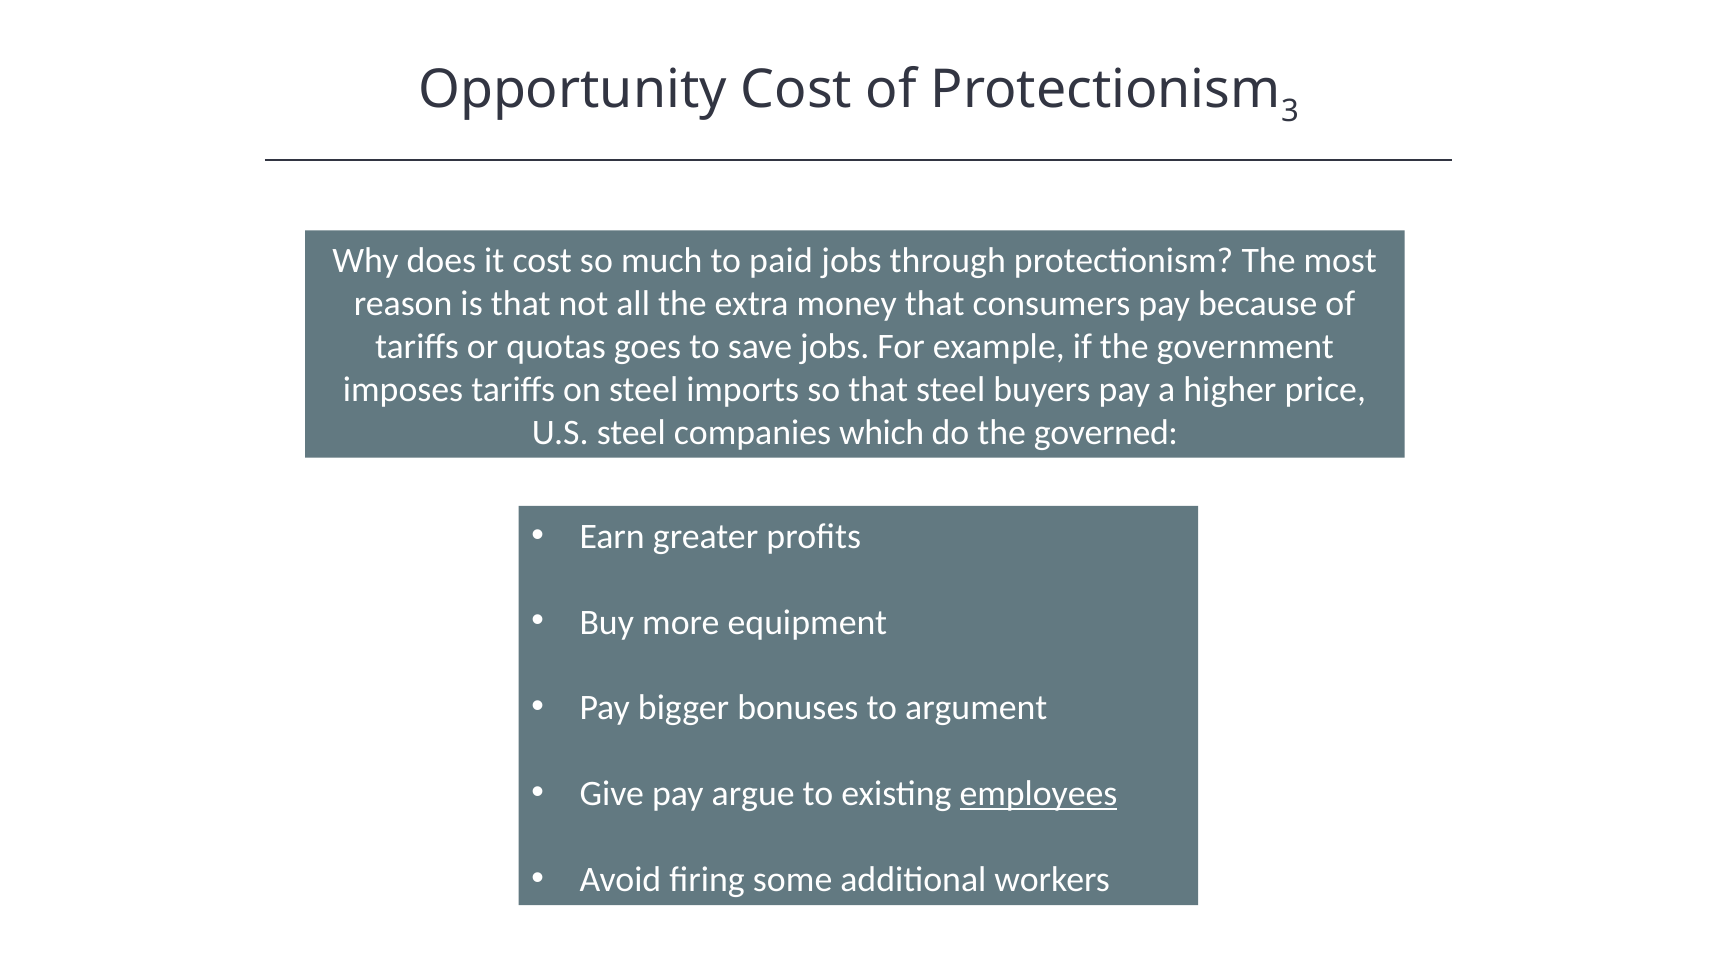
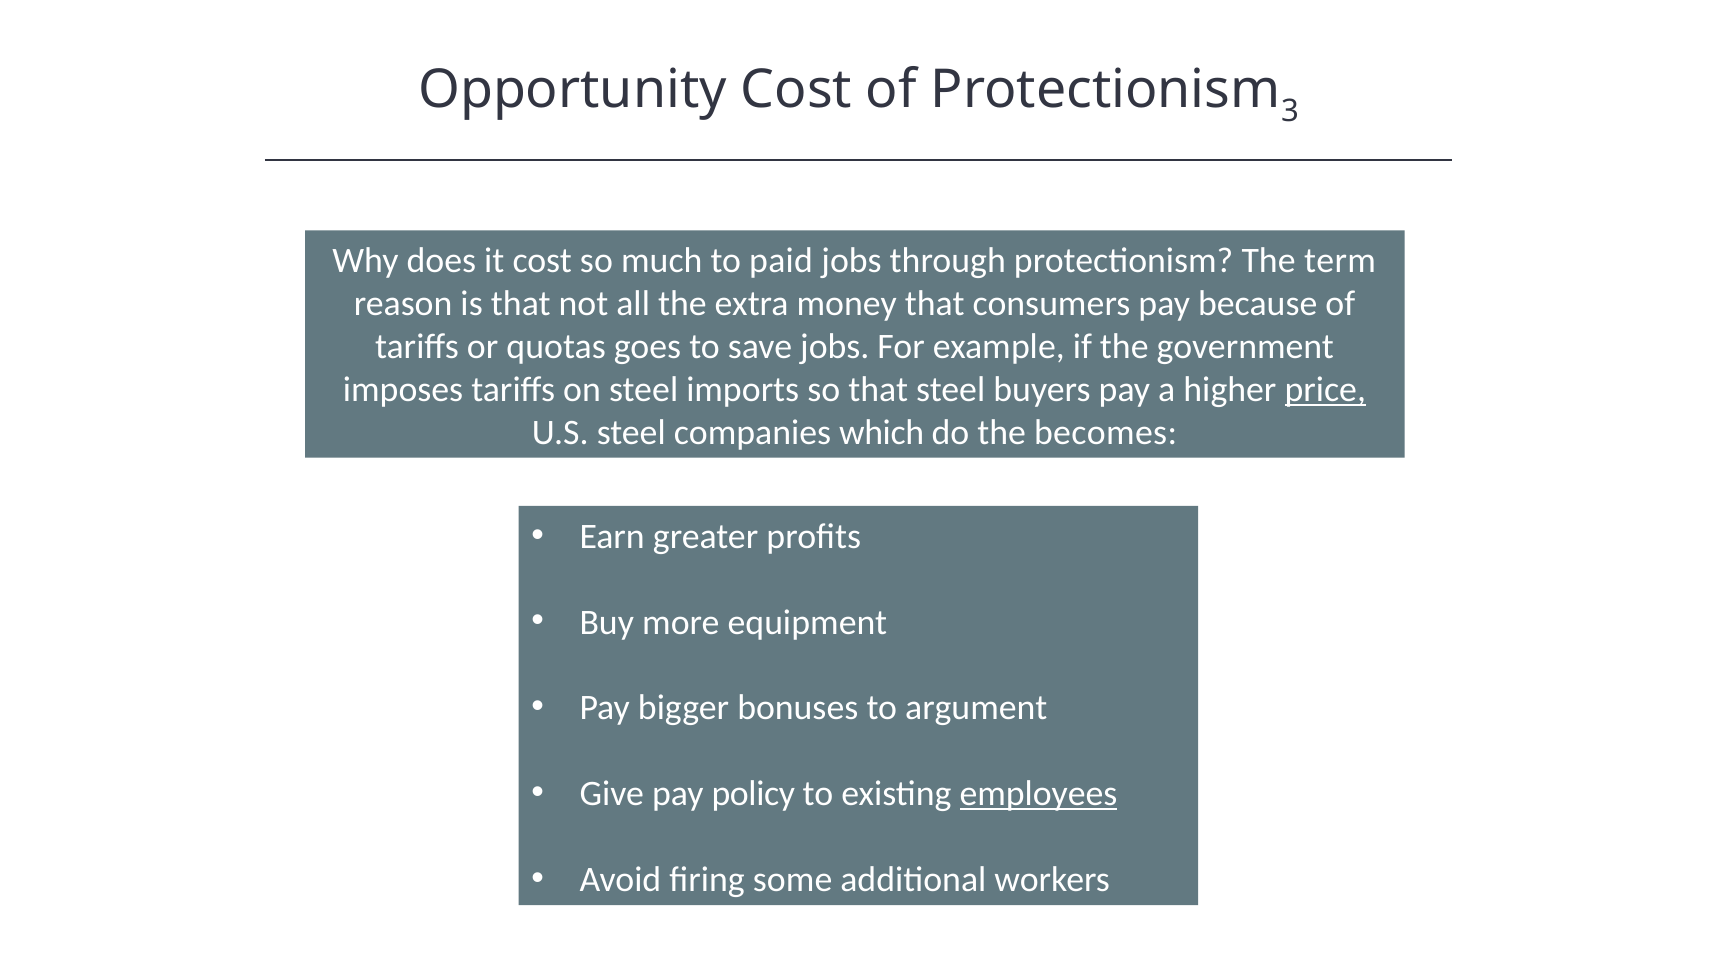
most: most -> term (1340, 261)
price underline: none -> present (1325, 389)
governed: governed -> becomes (1106, 432)
argue: argue -> policy (753, 794)
